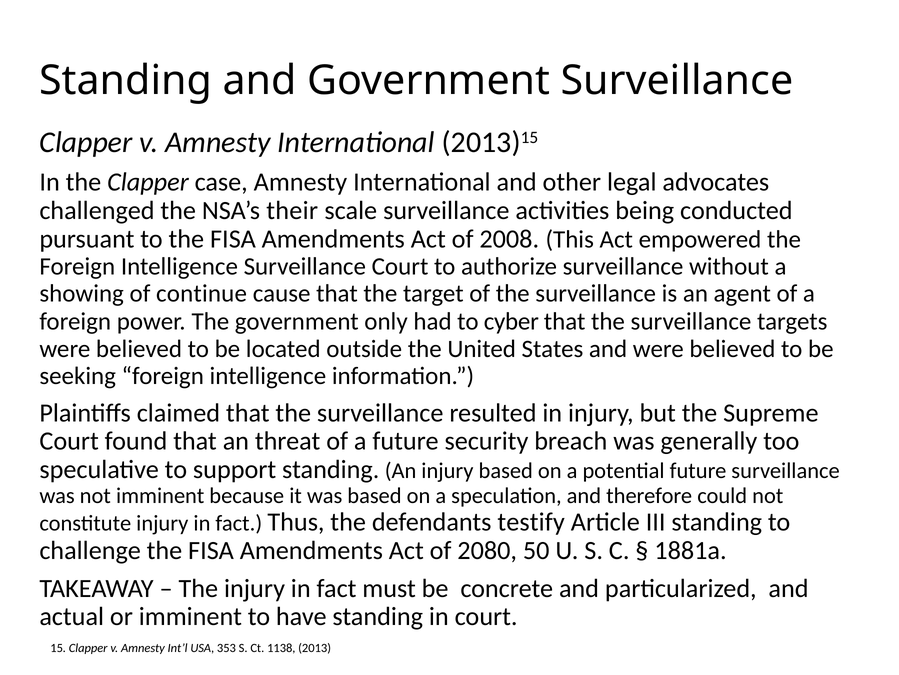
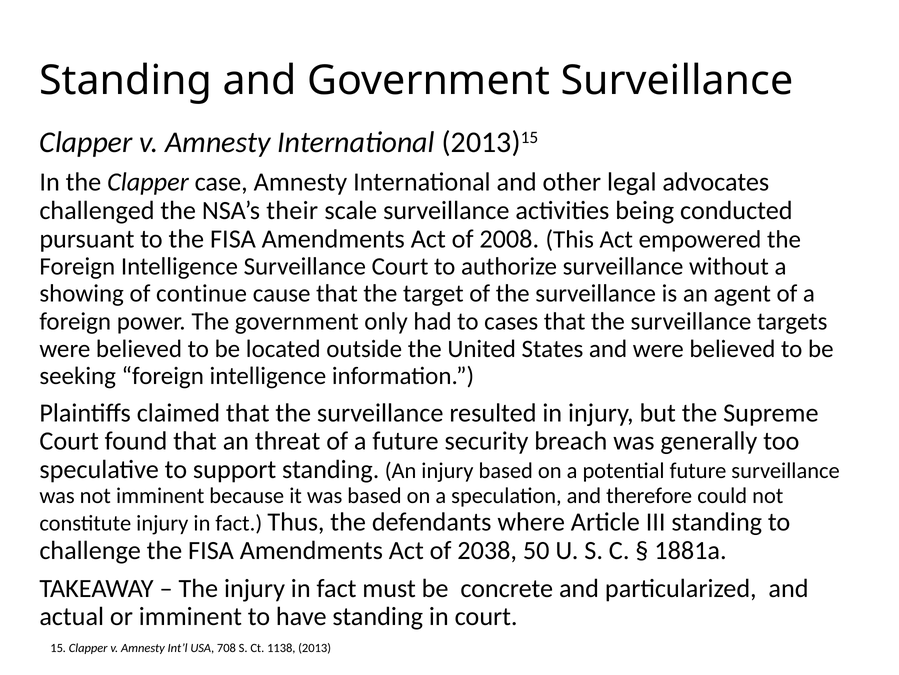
cyber: cyber -> cases (511, 321)
testify: testify -> where (531, 522)
2080: 2080 -> 2038 (487, 550)
353: 353 -> 708 (226, 648)
